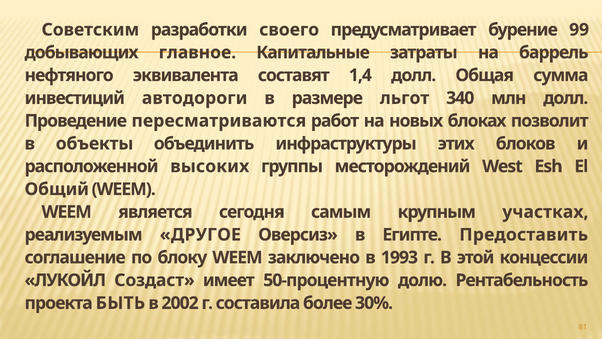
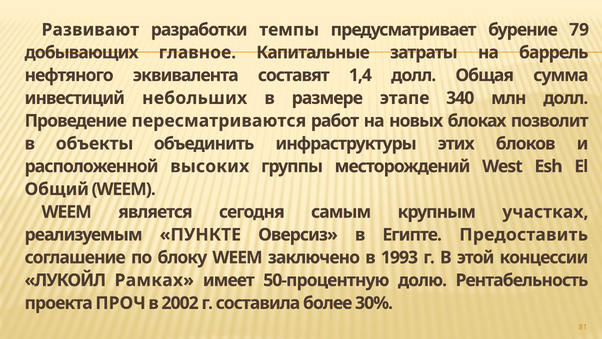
Советским: Советским -> Развивают (90, 30)
своего: своего -> темпы (289, 30)
99: 99 -> 79 (579, 30)
автодороги: автодороги -> небольших (195, 98)
льгот: льгот -> этапе (405, 98)
ДРУГОЕ: ДРУГОЕ -> ПУНКТЕ (200, 234)
Создаст: Создаст -> Рамках (154, 280)
БЫТЬ: БЫТЬ -> ПРОЧ (121, 303)
